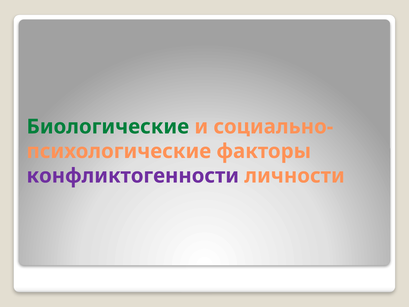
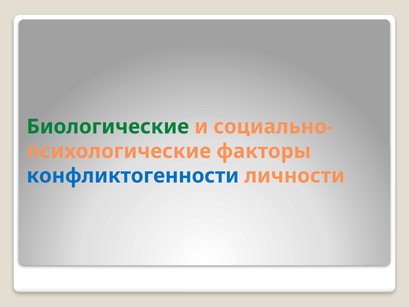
конфликтогенности colour: purple -> blue (133, 176)
